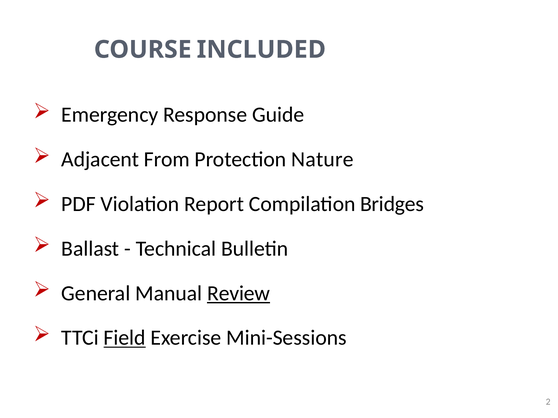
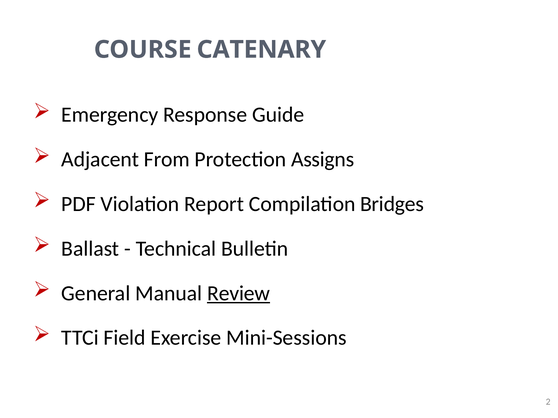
INCLUDED: INCLUDED -> CATENARY (261, 50)
Nature: Nature -> Assigns (323, 160)
Field underline: present -> none (125, 338)
